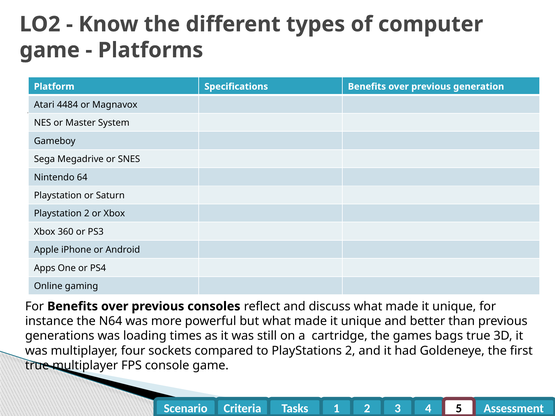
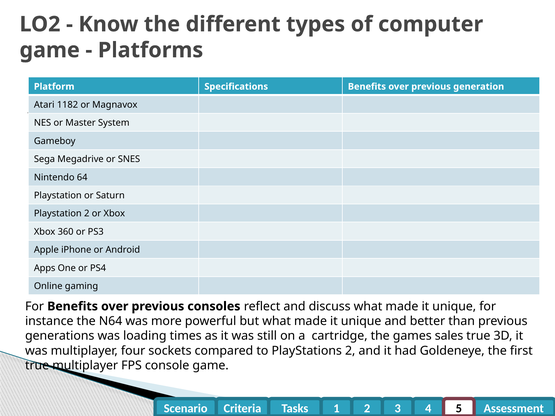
4484: 4484 -> 1182 (67, 105)
bags: bags -> sales (449, 336)
